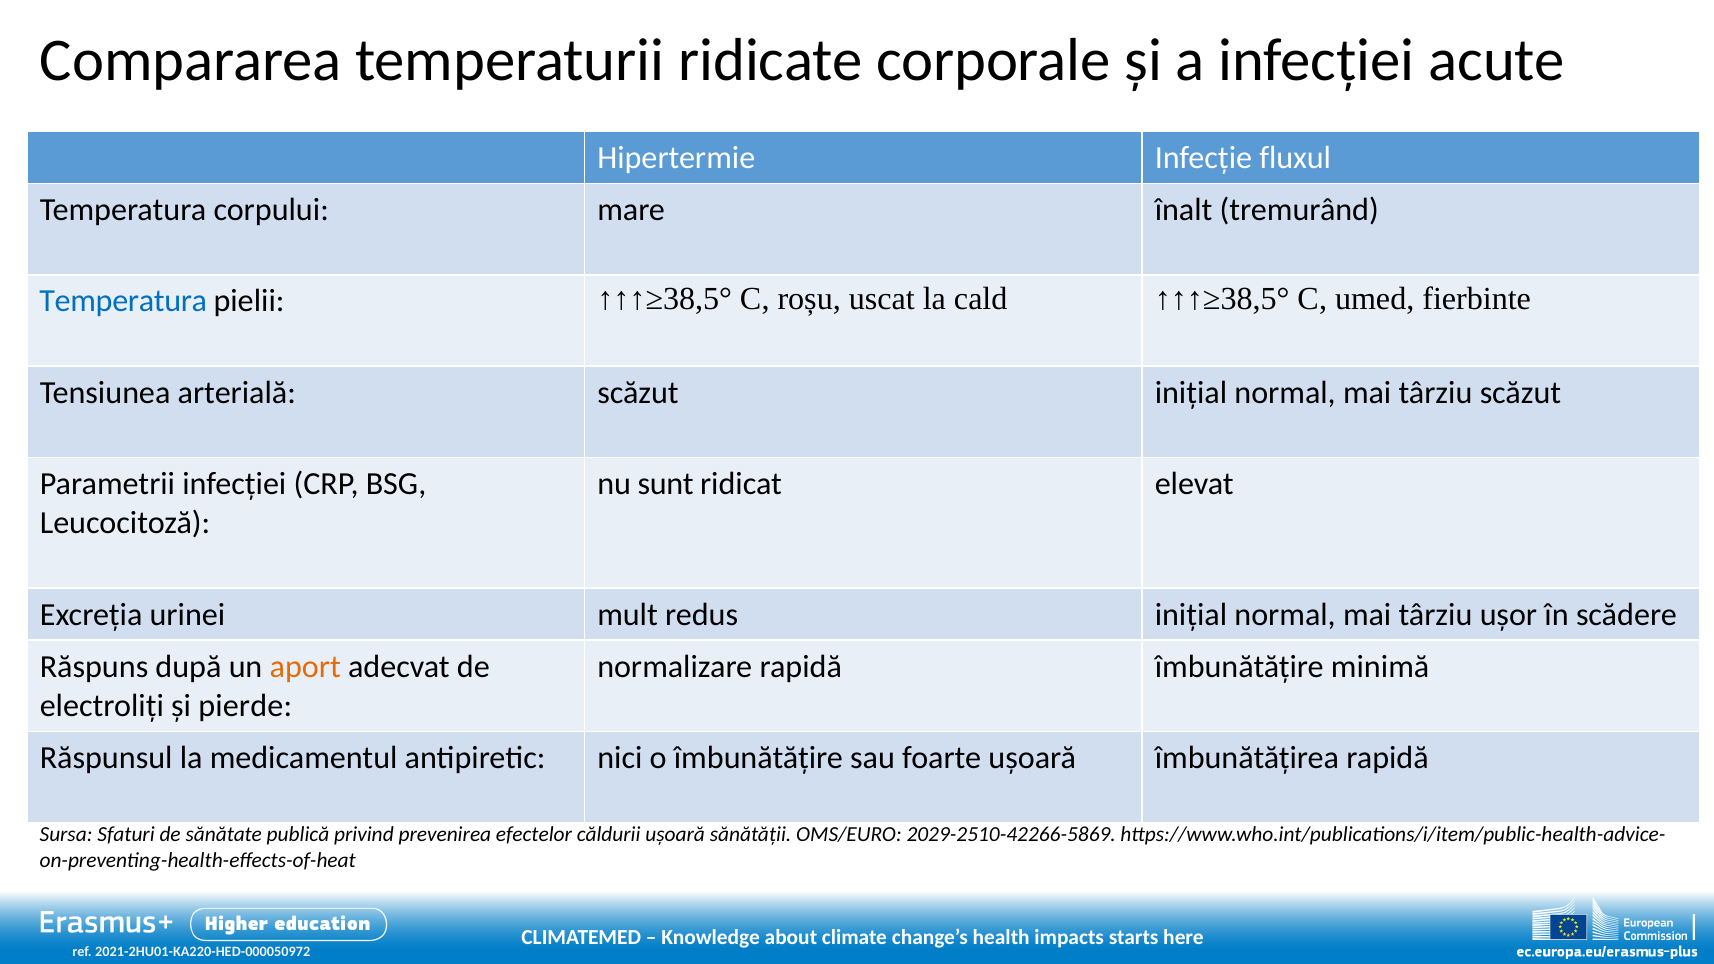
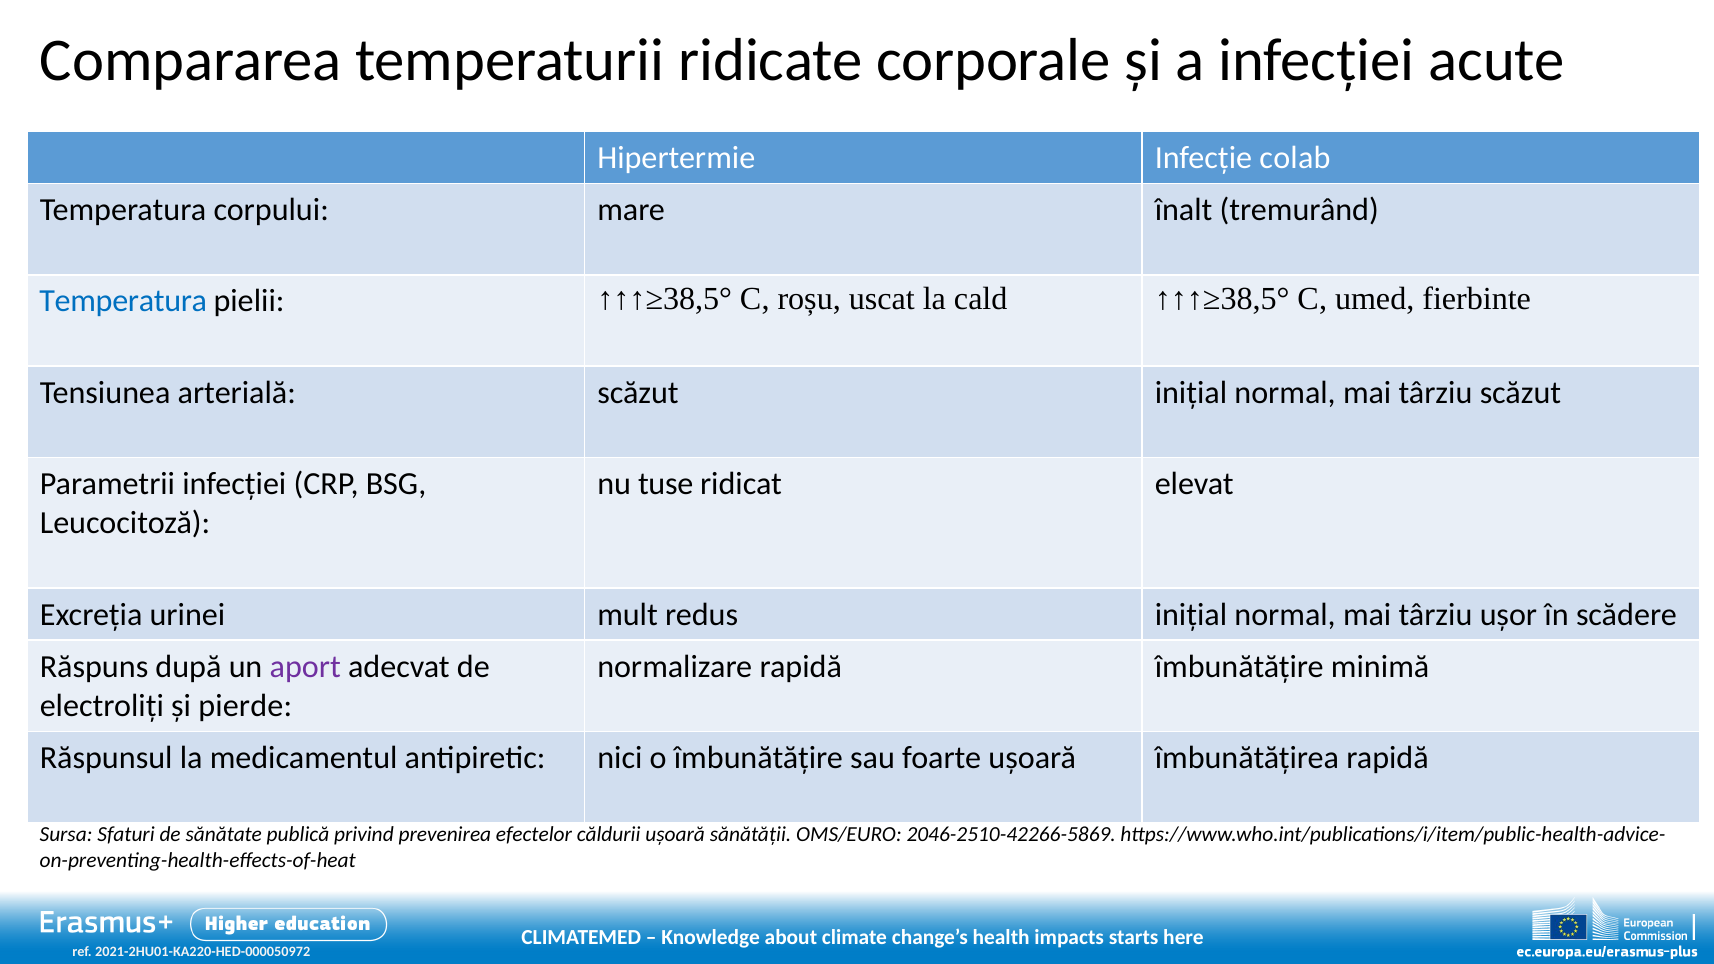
fluxul: fluxul -> colab (1295, 158)
sunt: sunt -> tuse (666, 484)
aport colour: orange -> purple (305, 667)
2029-2510-42266-5869: 2029-2510-42266-5869 -> 2046-2510-42266-5869 (1011, 835)
